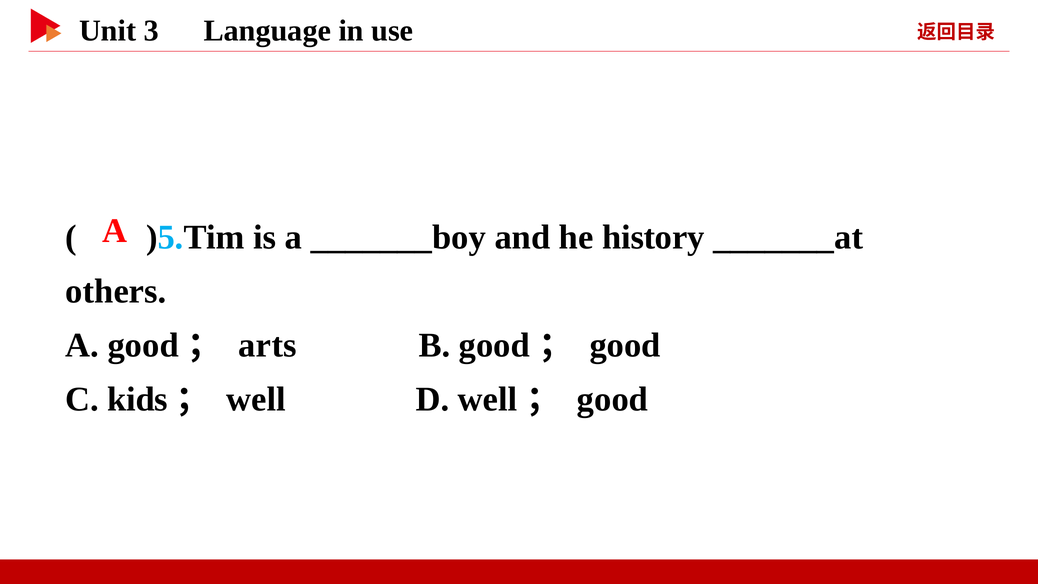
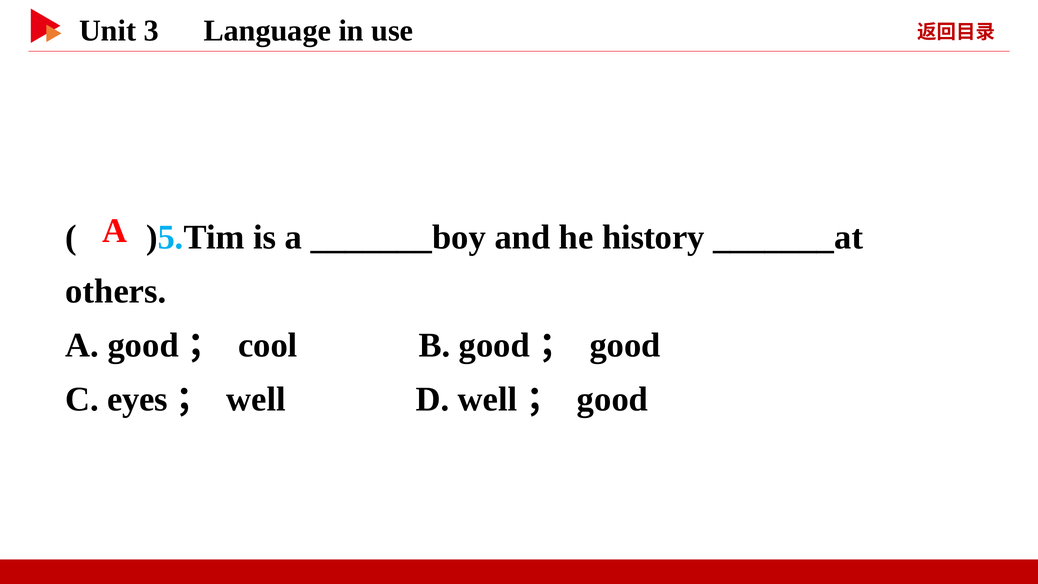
arts: arts -> cool (268, 345)
kids: kids -> eyes (138, 399)
